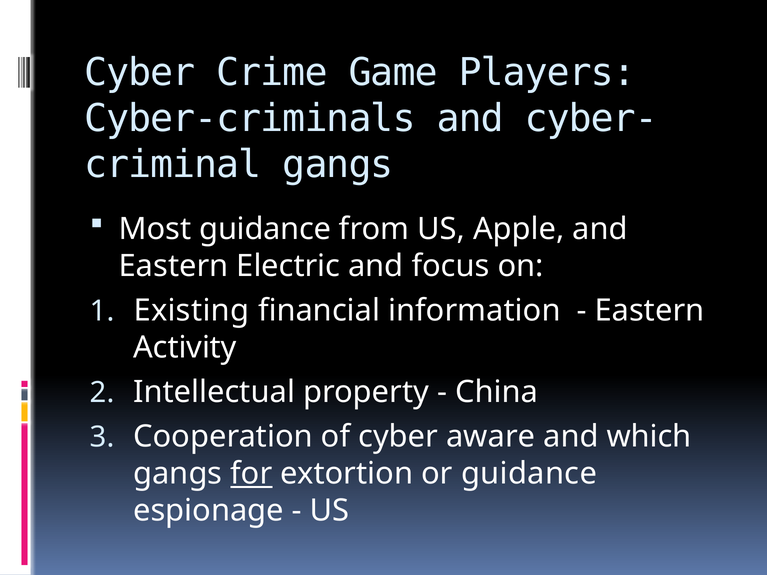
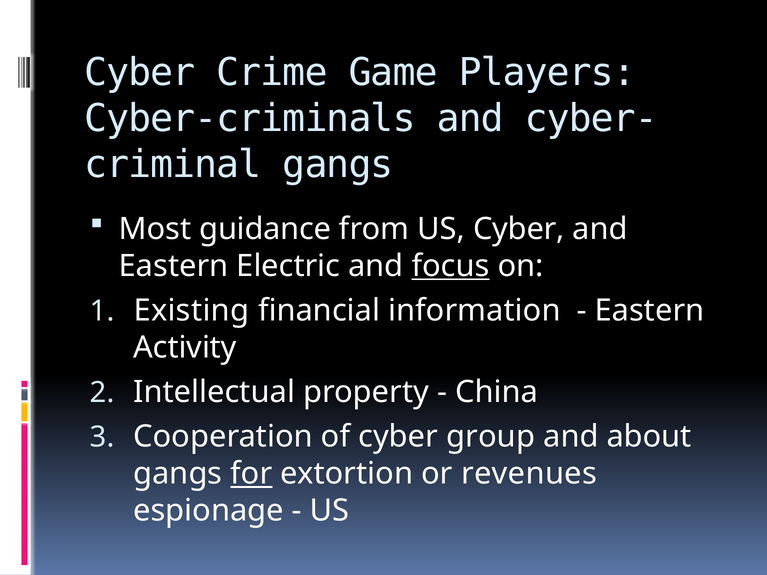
US Apple: Apple -> Cyber (519, 229)
focus underline: none -> present (451, 266)
aware: aware -> group (491, 437)
which: which -> about (649, 437)
or guidance: guidance -> revenues (529, 474)
